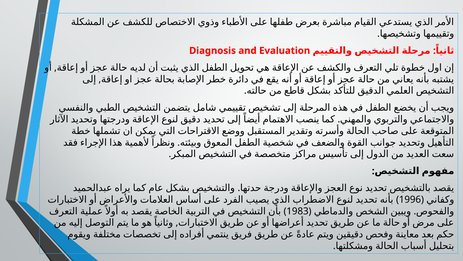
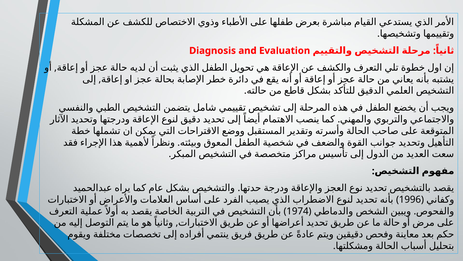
1983: 1983 -> 1974 (298, 211)
